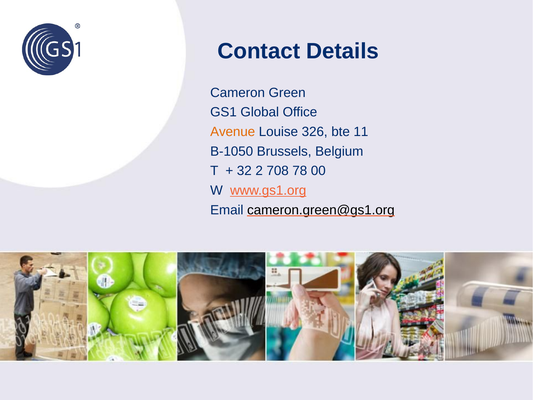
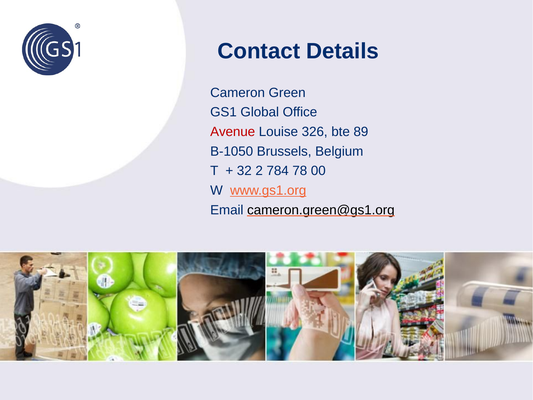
Avenue colour: orange -> red (233, 132)
11: 11 -> 89 (361, 132)
708: 708 -> 784 (278, 171)
